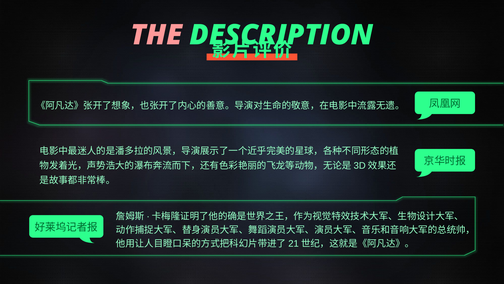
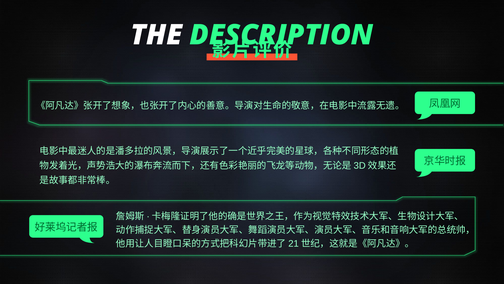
THE colour: pink -> white (156, 35)
